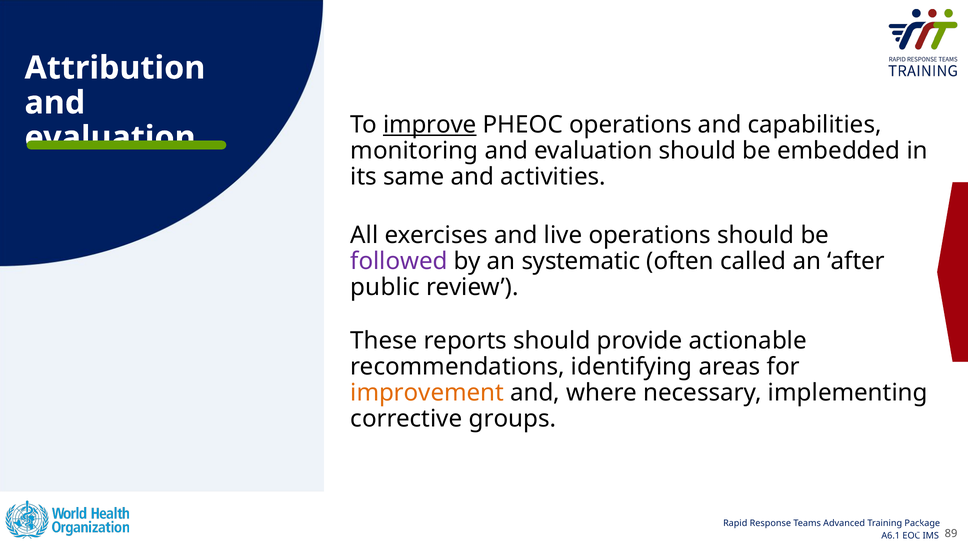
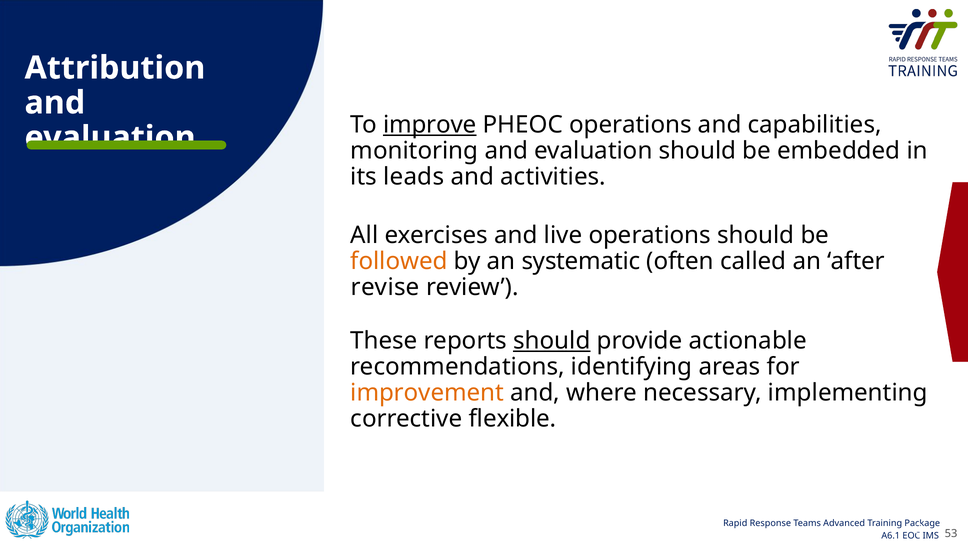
same: same -> leads (414, 177)
followed colour: purple -> orange (399, 262)
public: public -> revise (385, 288)
should underline: none -> present (552, 341)
groups: groups -> flexible (513, 419)
89: 89 -> 53 (951, 534)
